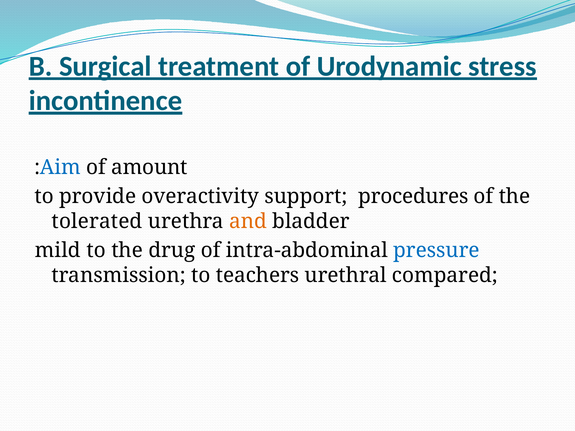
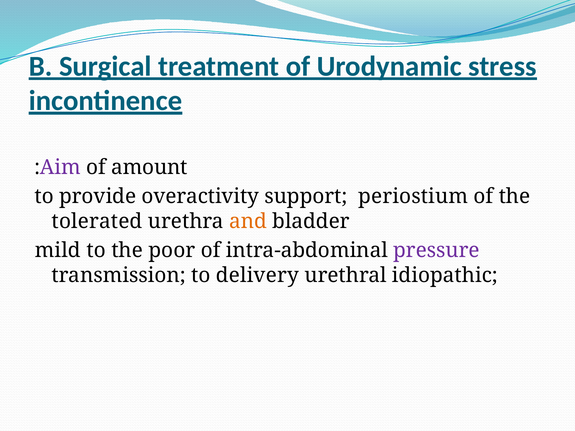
Aim colour: blue -> purple (60, 167)
procedures: procedures -> periostium (413, 197)
drug: drug -> poor (172, 250)
pressure colour: blue -> purple (436, 250)
teachers: teachers -> delivery (257, 275)
compared: compared -> idiopathic (445, 275)
